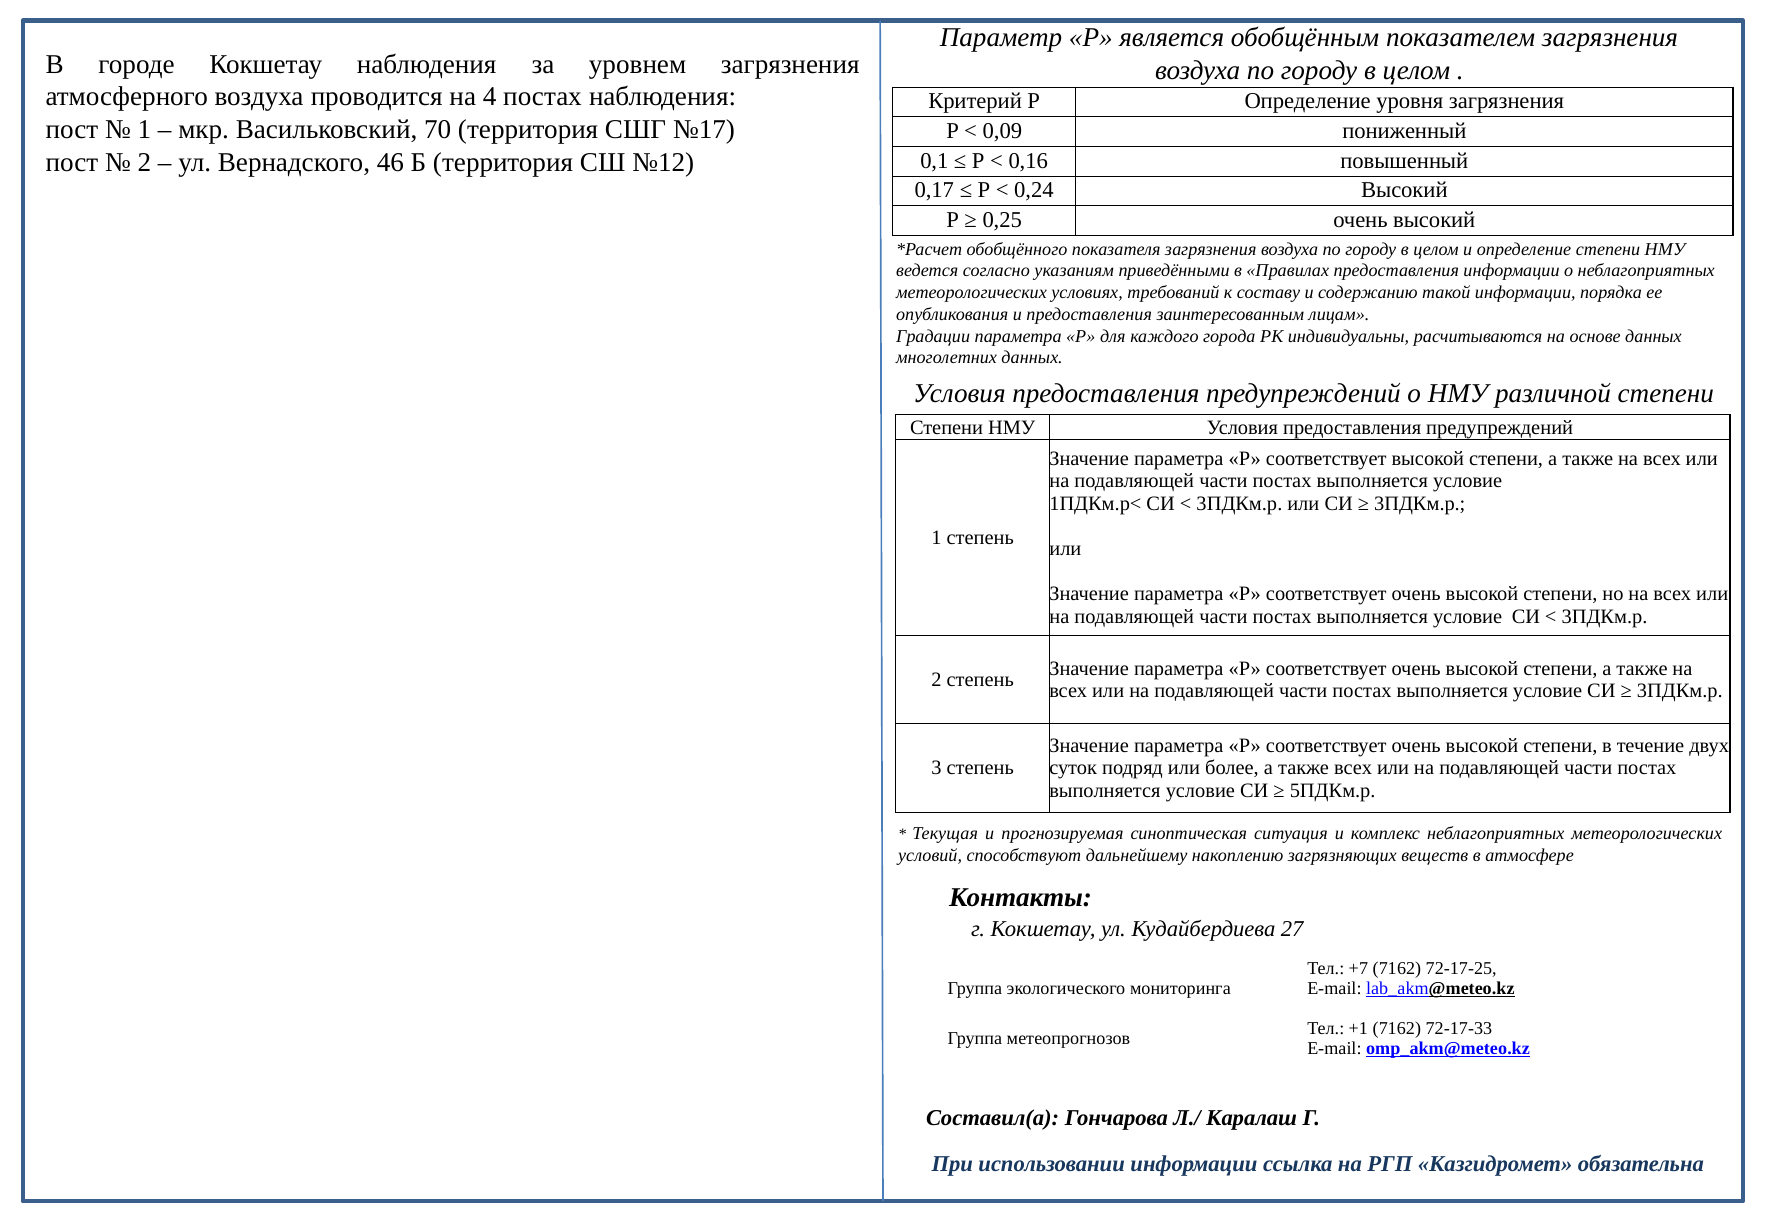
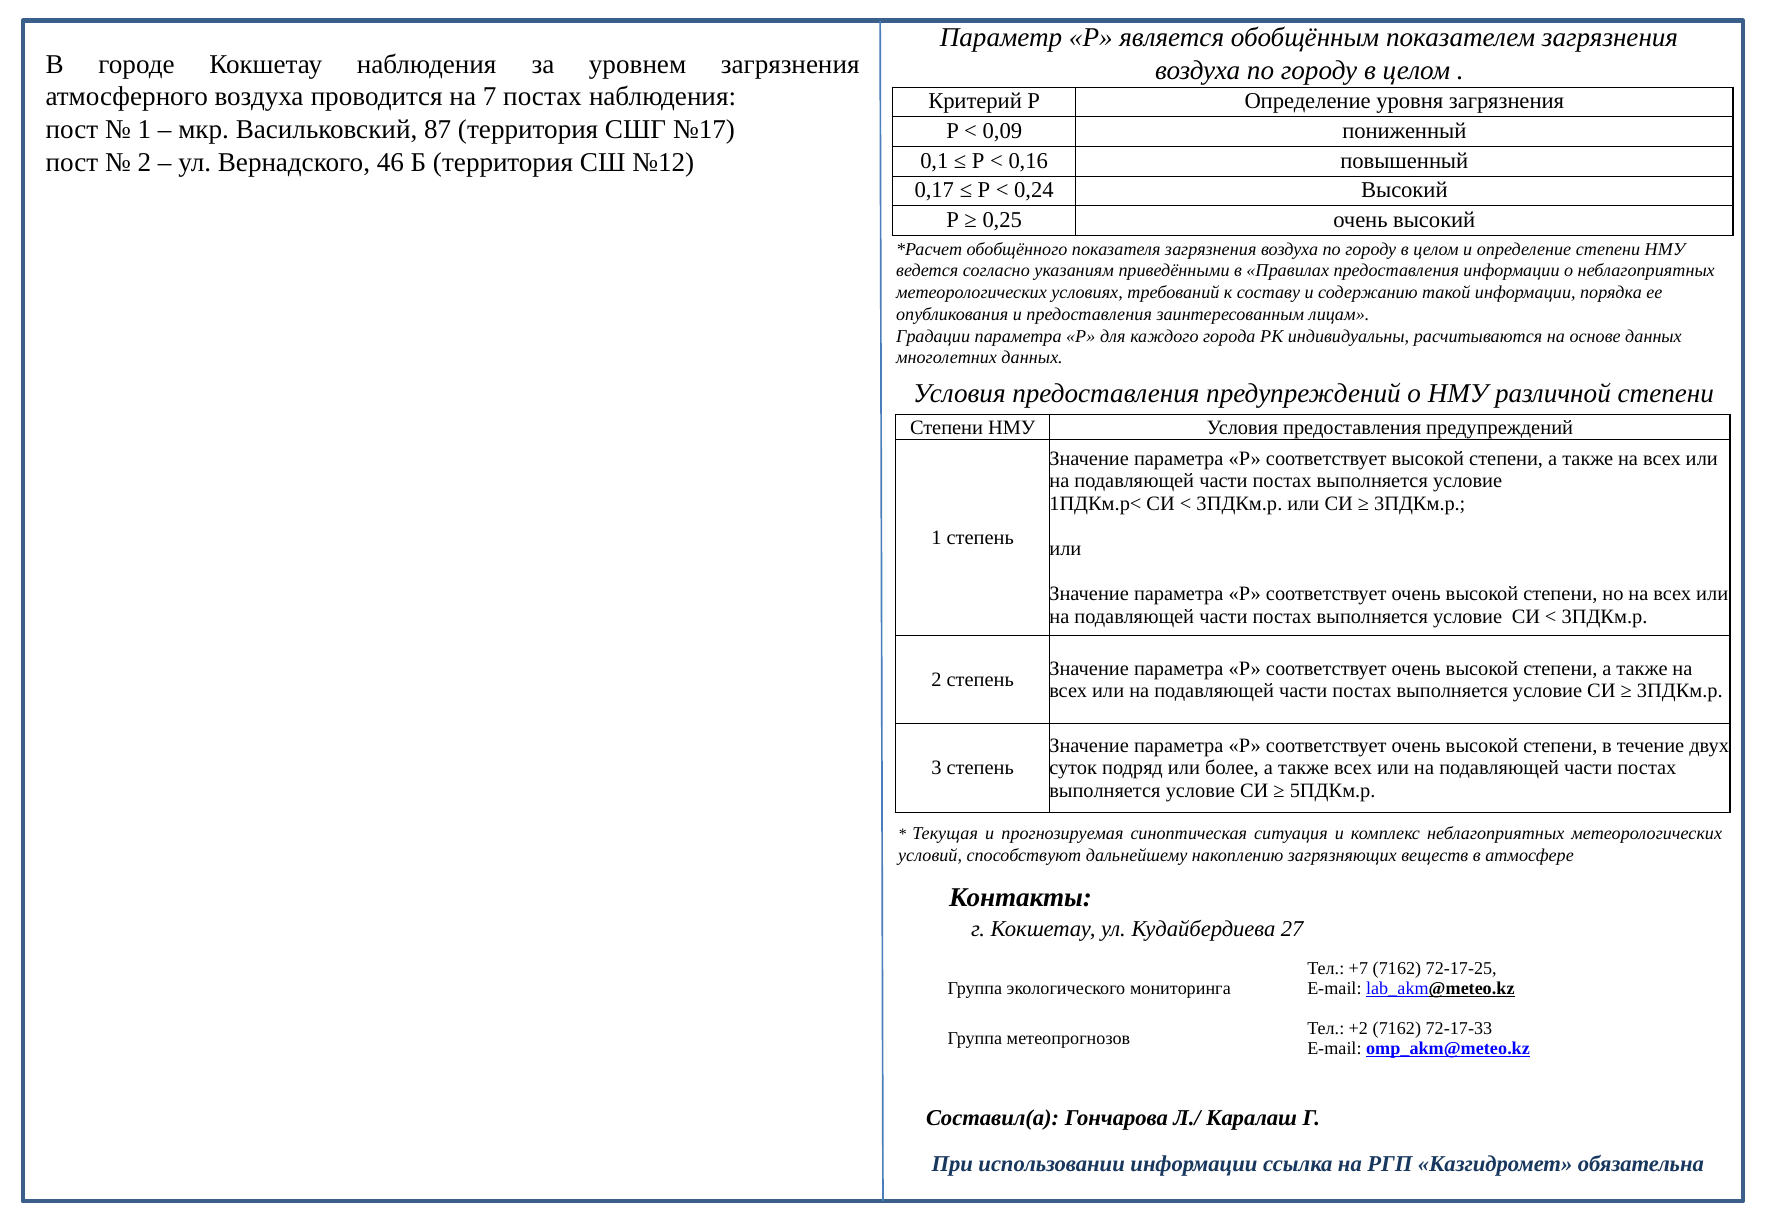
4: 4 -> 7 (490, 97)
70: 70 -> 87 (438, 130)
+1: +1 -> +2 (1358, 1029)
